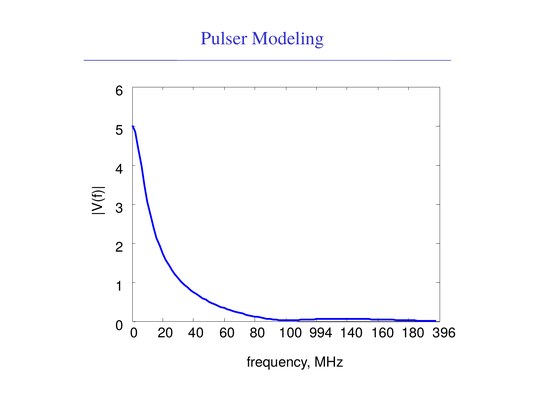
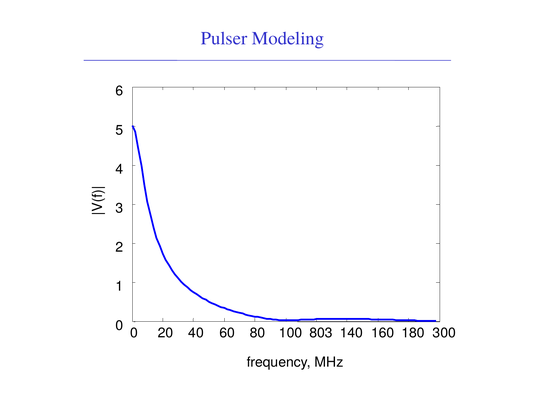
994: 994 -> 803 (321, 333)
396: 396 -> 300 (444, 333)
